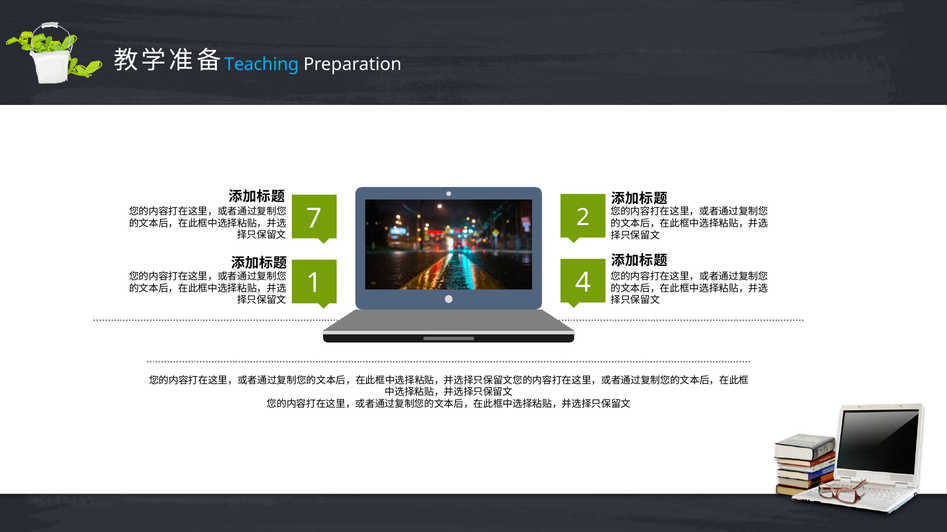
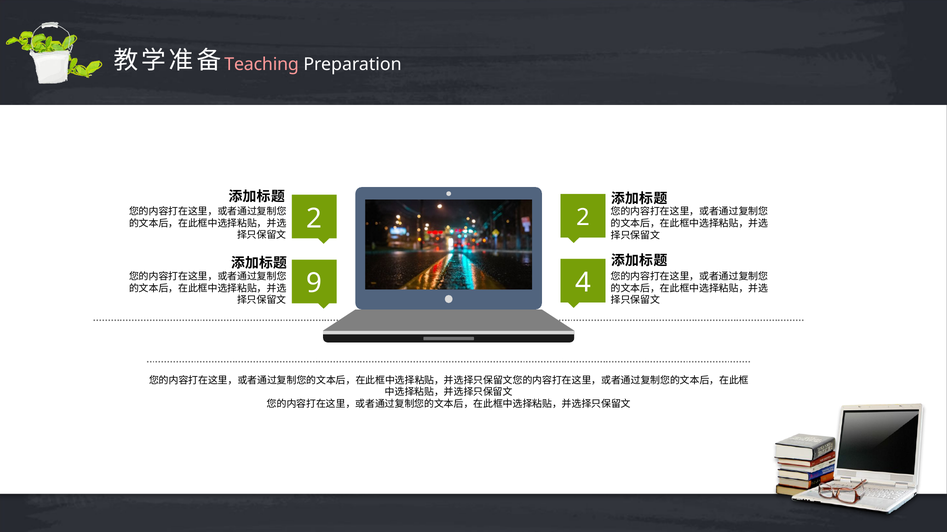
Teaching colour: light blue -> pink (262, 65)
7: 7 -> 2 (314, 219)
1: 1 -> 9 (314, 284)
